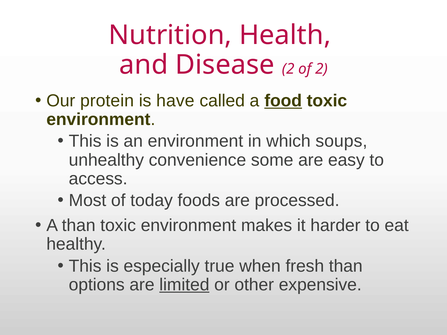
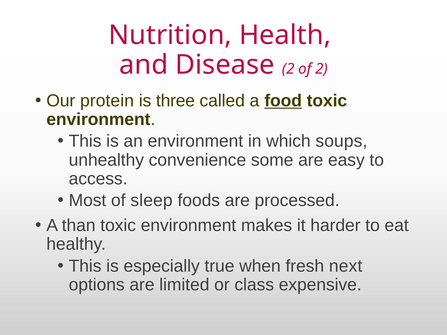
have: have -> three (176, 101)
today: today -> sleep (151, 201)
fresh than: than -> next (346, 266)
limited underline: present -> none (184, 285)
other: other -> class (254, 285)
